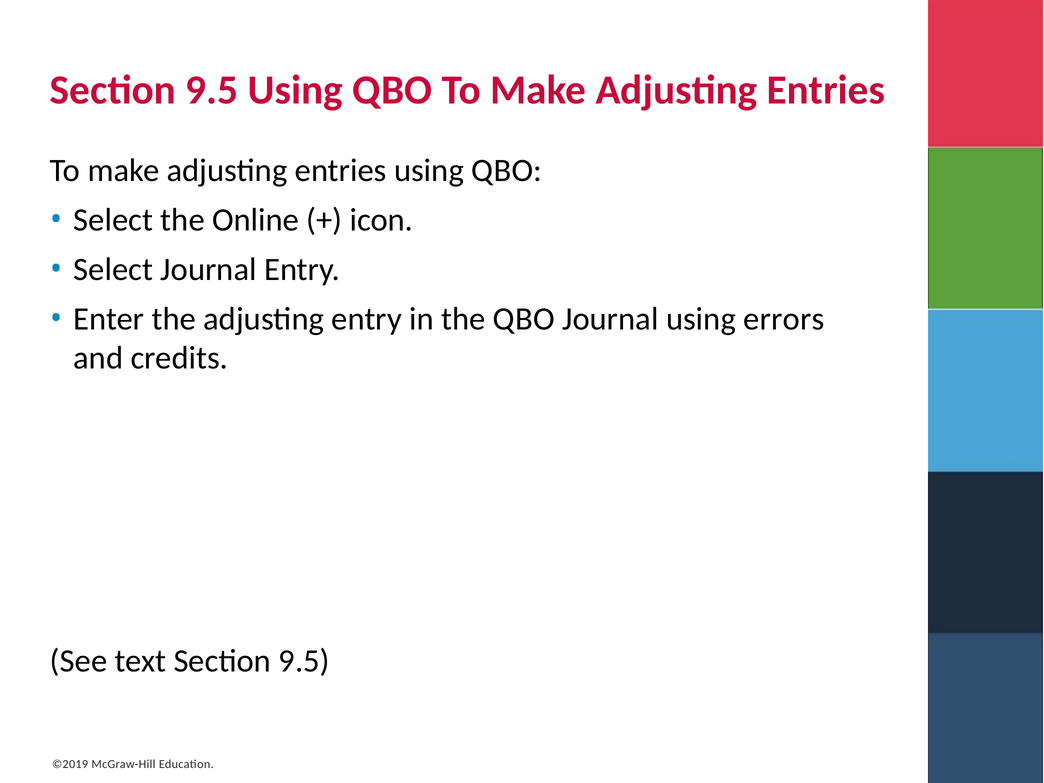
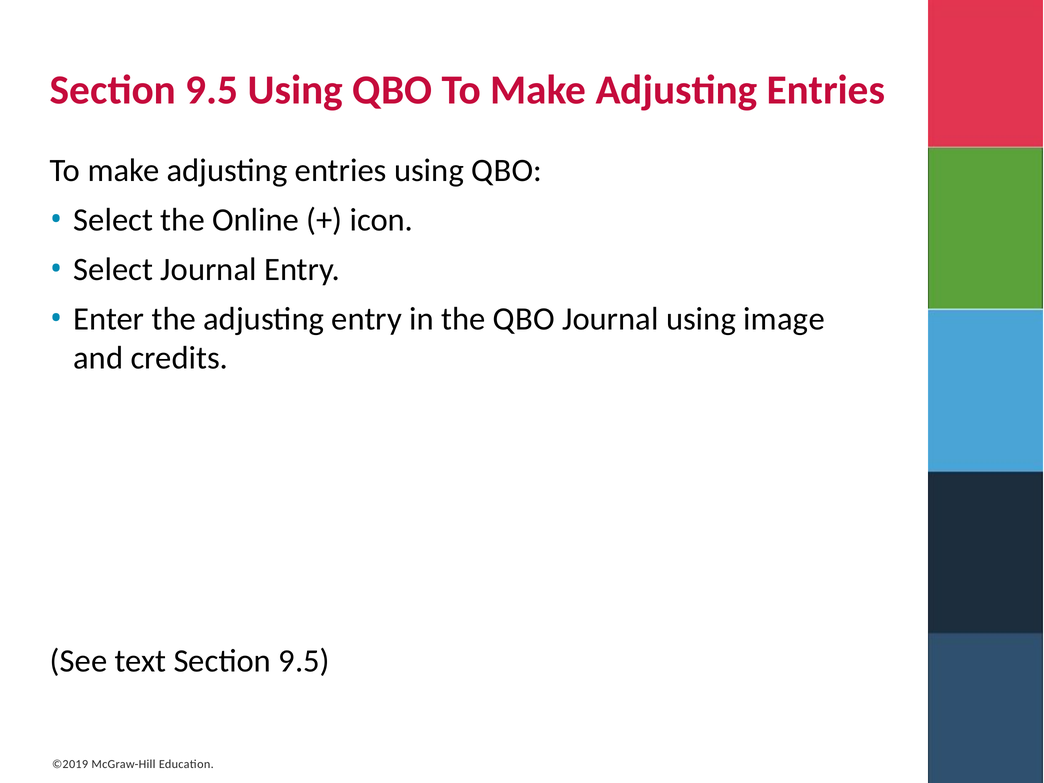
errors: errors -> image (784, 319)
